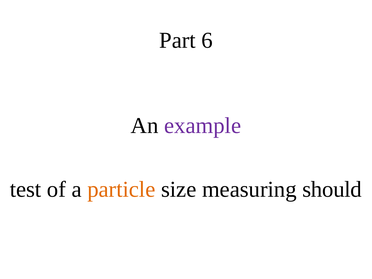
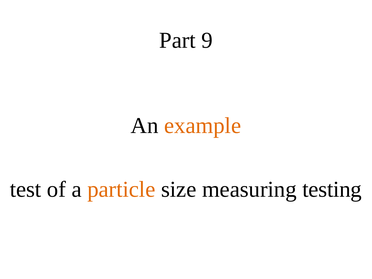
6: 6 -> 9 (207, 40)
example colour: purple -> orange (203, 126)
should: should -> testing (332, 189)
